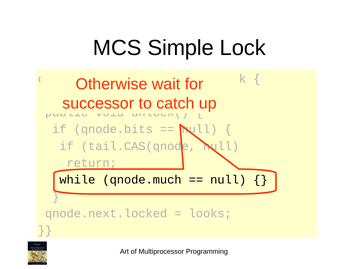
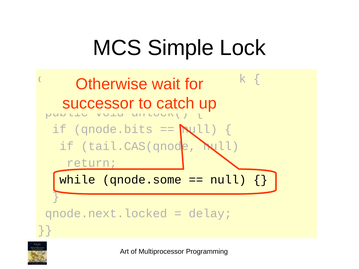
qnode.much: qnode.much -> qnode.some (142, 180)
looks: looks -> delay (210, 214)
